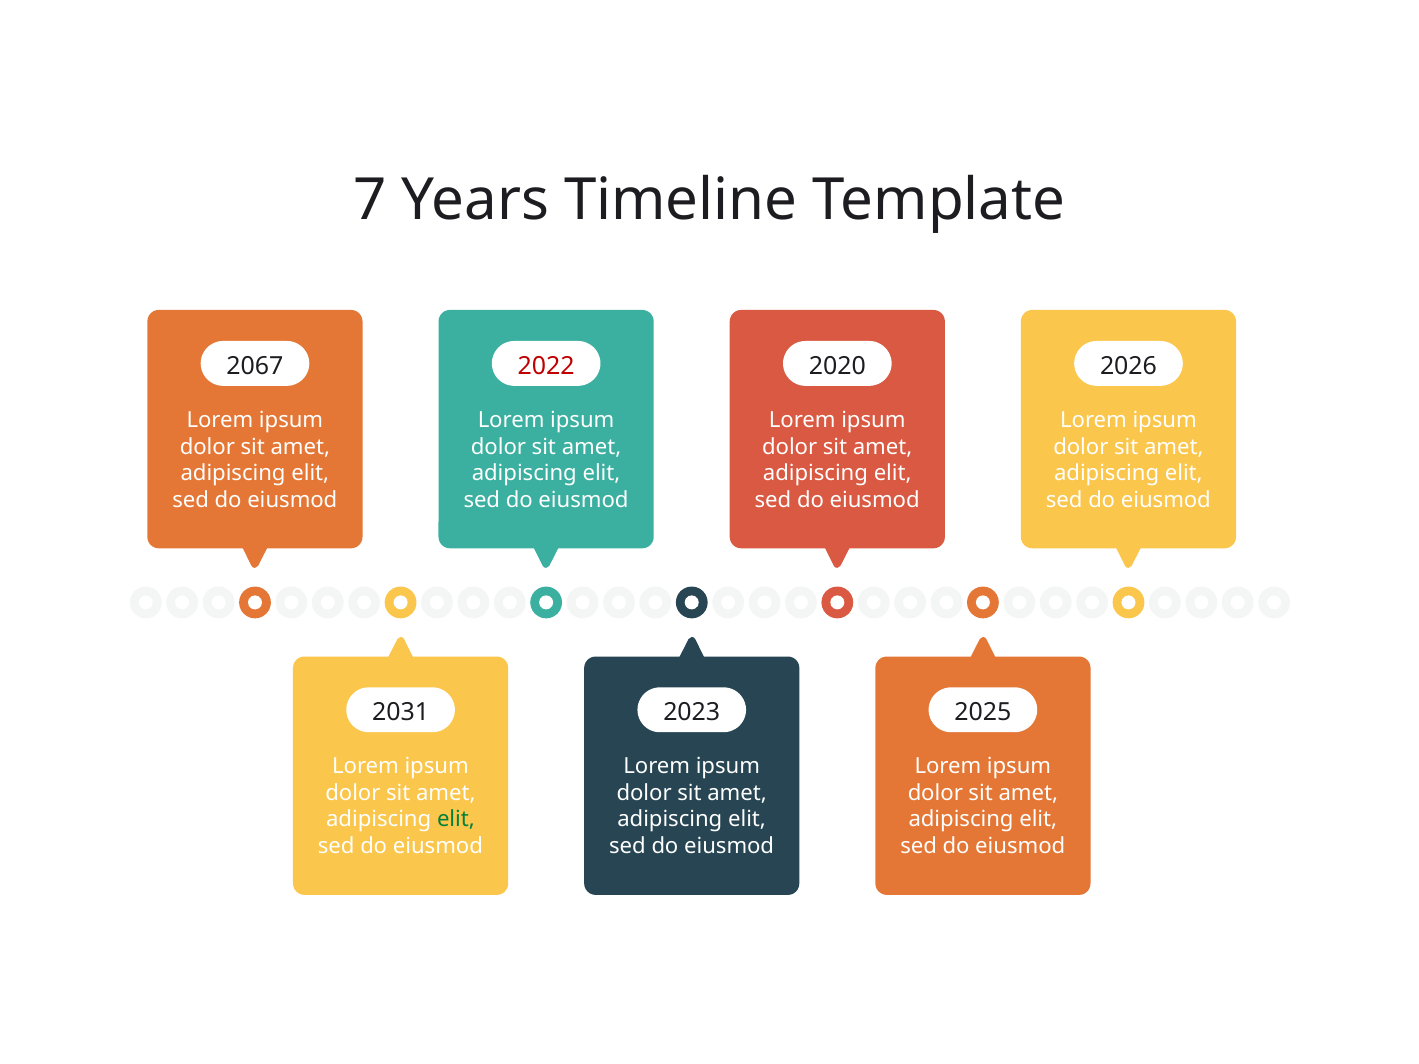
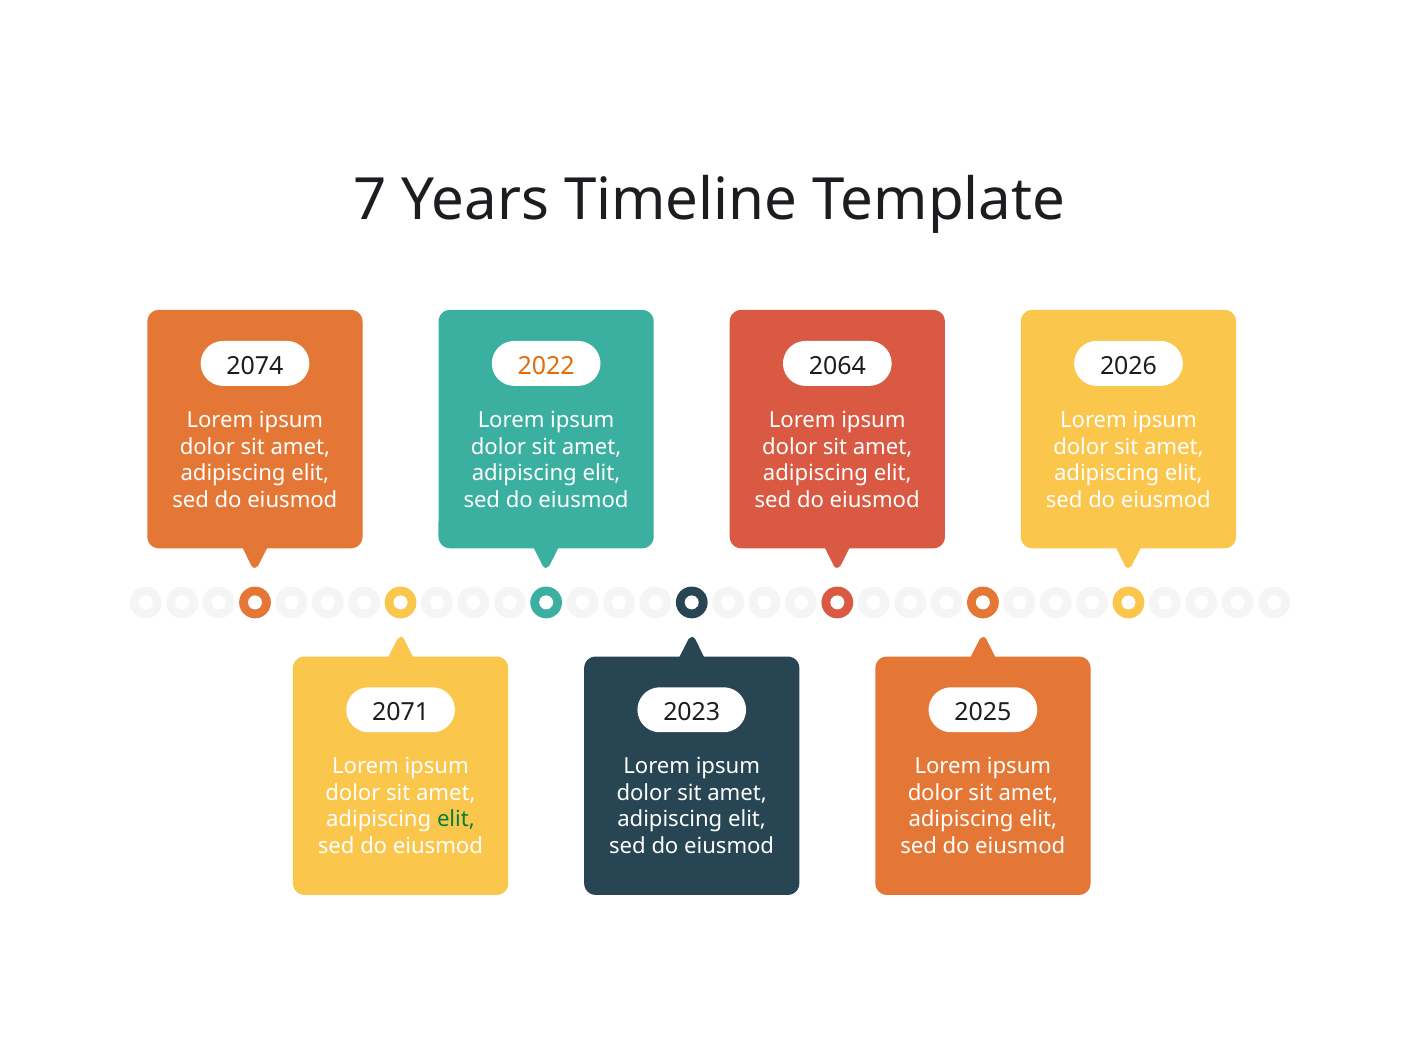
2067: 2067 -> 2074 (255, 366)
2022 colour: red -> orange (546, 366)
2020: 2020 -> 2064 (837, 366)
2031: 2031 -> 2071 (401, 713)
